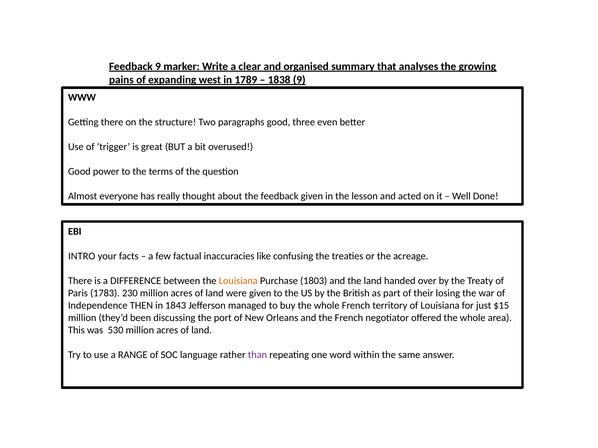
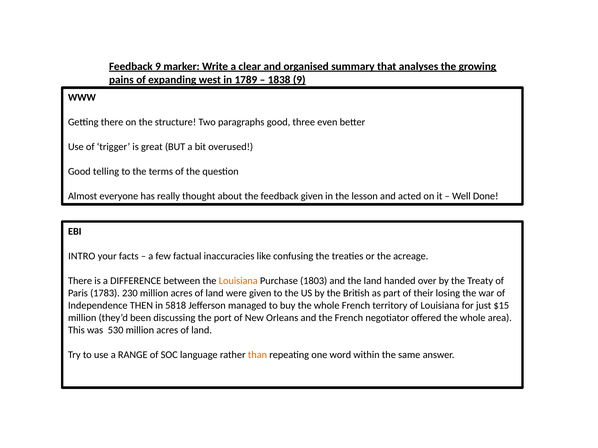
power: power -> telling (106, 172)
1843: 1843 -> 5818 (176, 306)
than colour: purple -> orange (257, 355)
